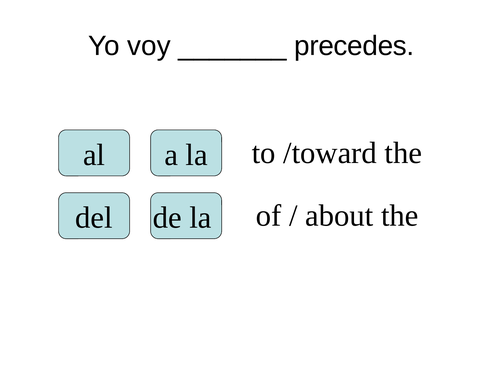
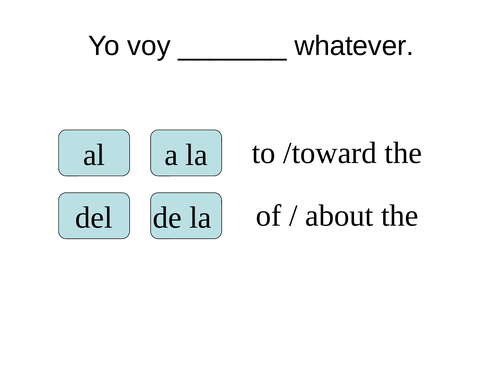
precedes: precedes -> whatever (354, 46)
